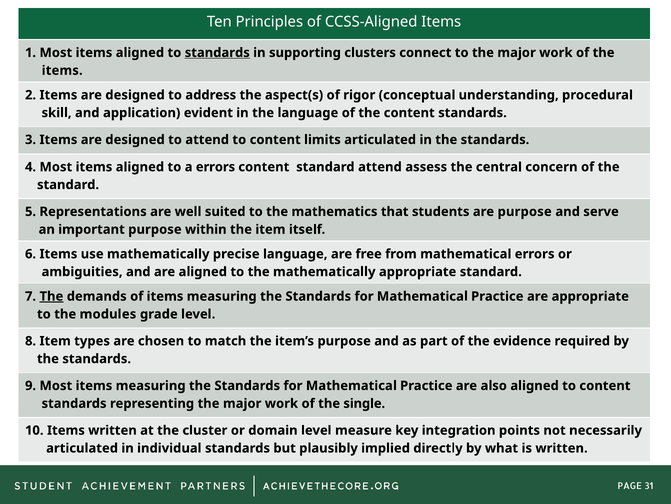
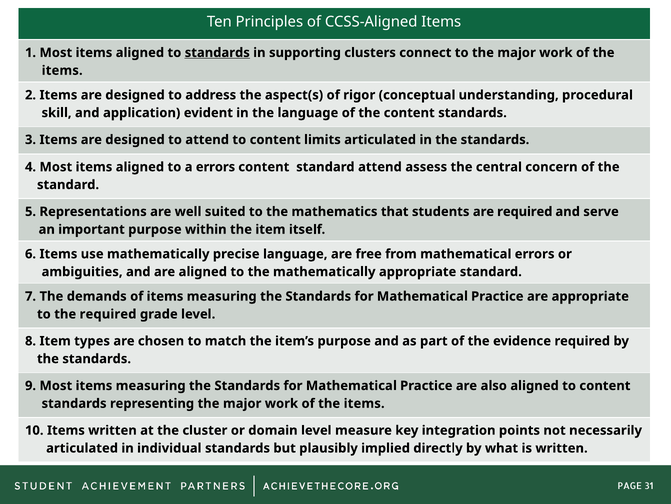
are purpose: purpose -> required (525, 211)
The underline: present -> none (51, 296)
the modules: modules -> required (108, 314)
single: single -> items (364, 403)
